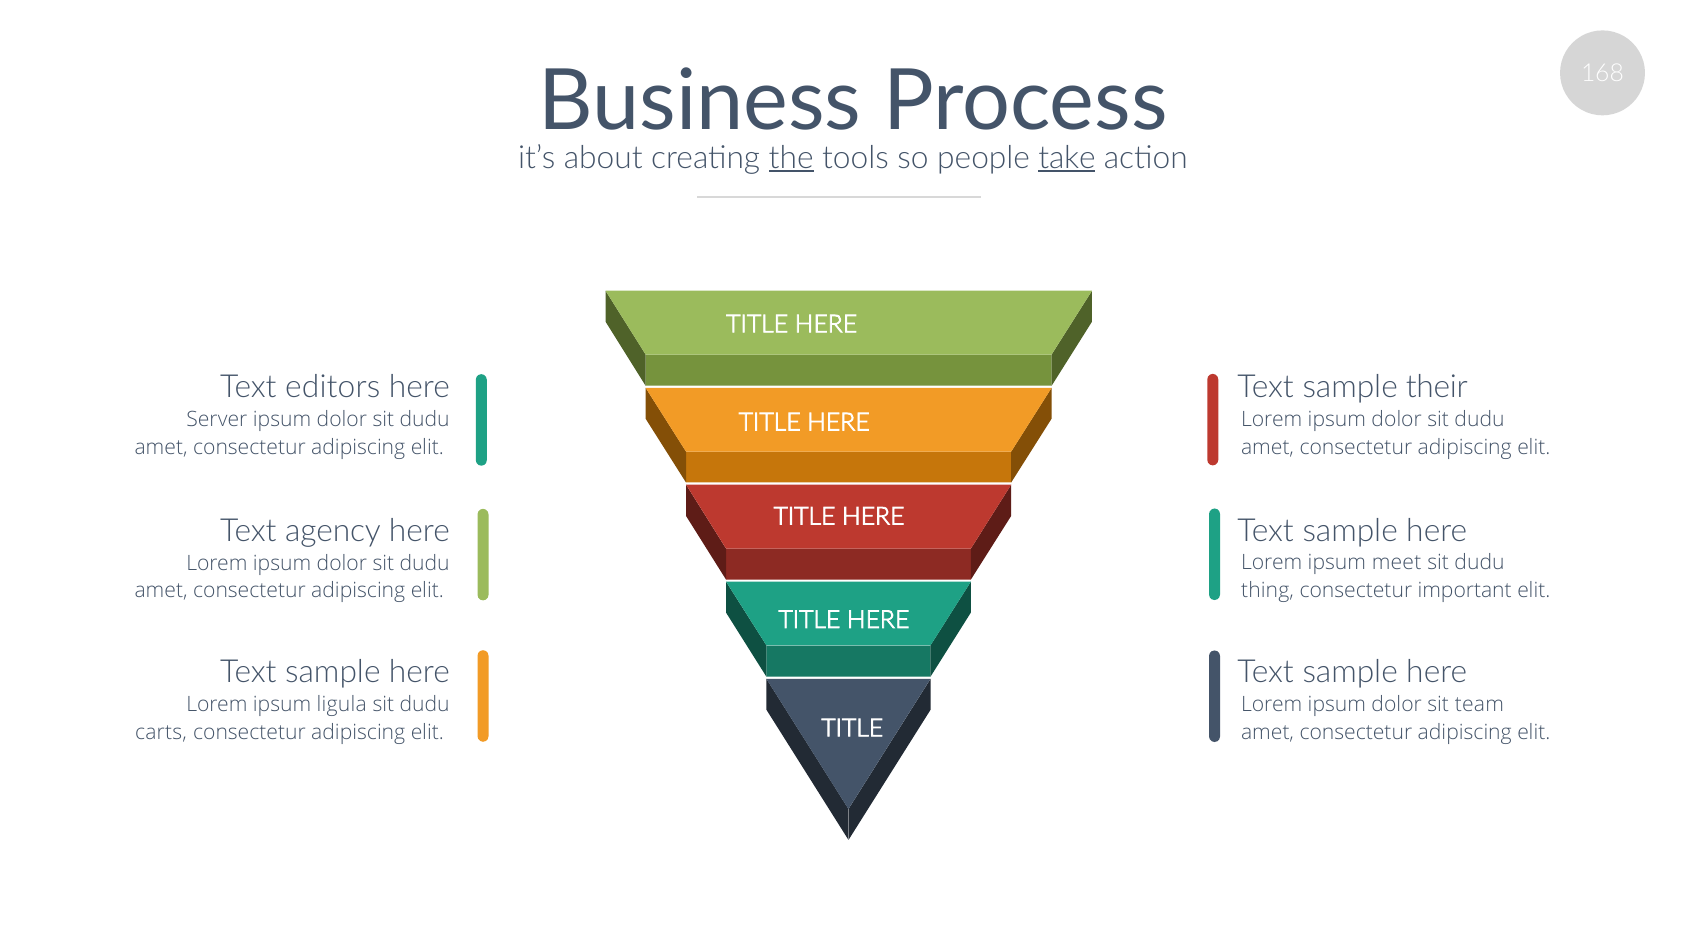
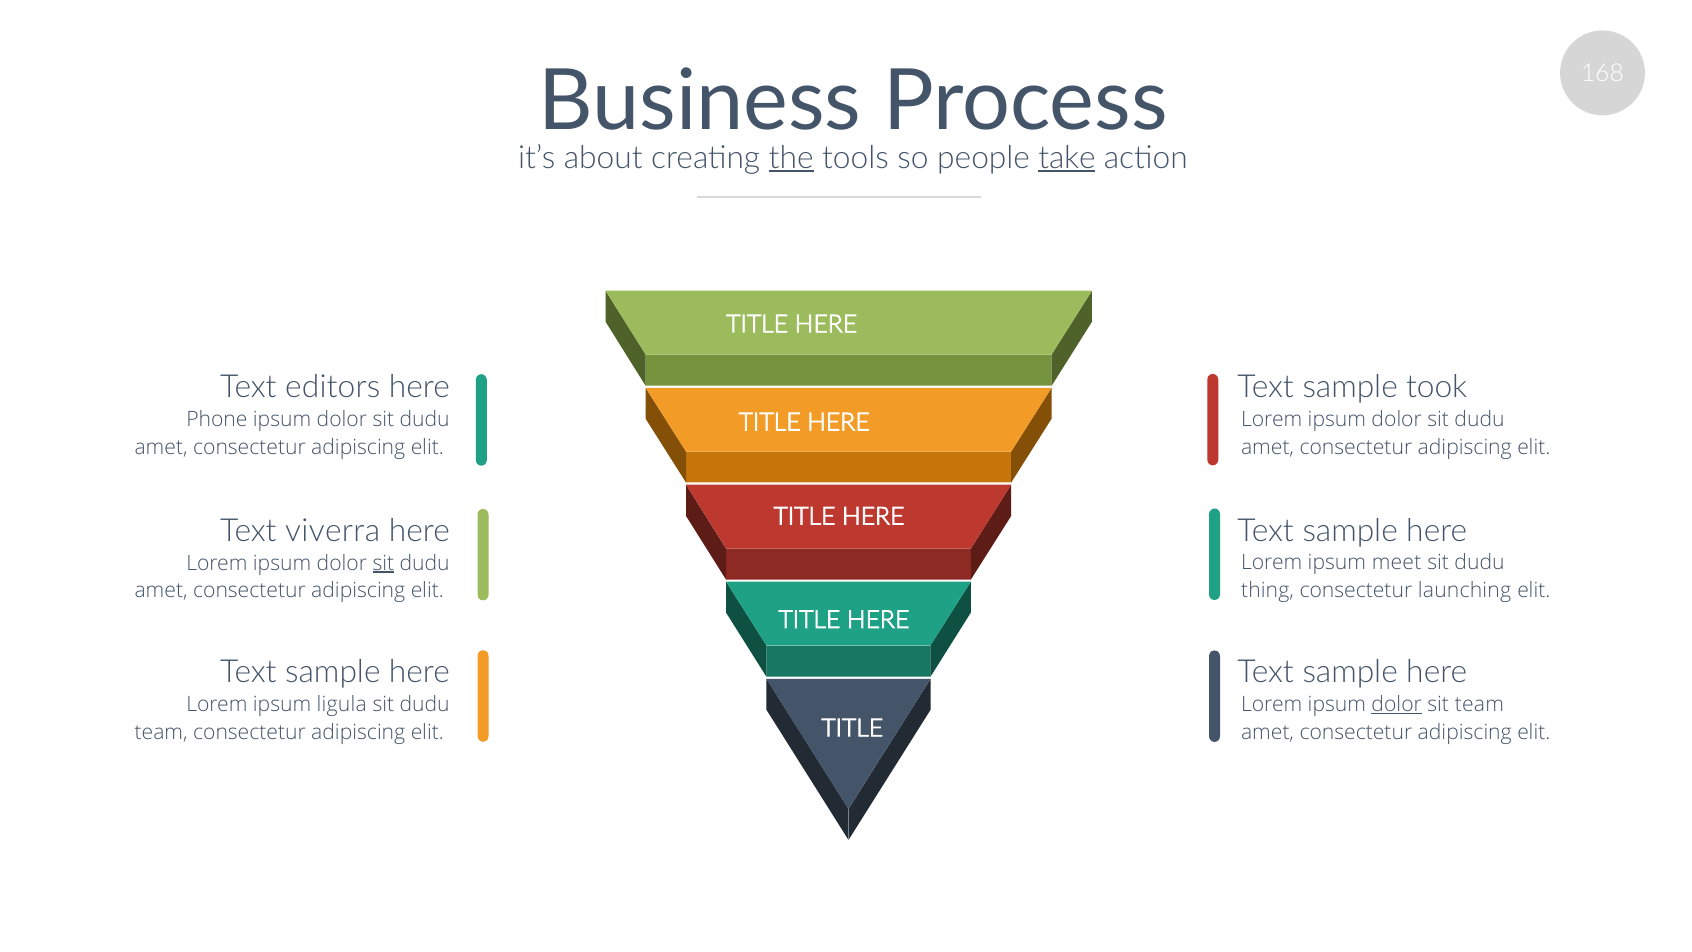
their: their -> took (1437, 387)
Server: Server -> Phone (217, 419)
agency: agency -> viverra (333, 531)
sit underline: none -> present (383, 563)
important: important -> launching (1465, 590)
dolor underline: none -> present (1397, 704)
carts: carts -> team (161, 732)
